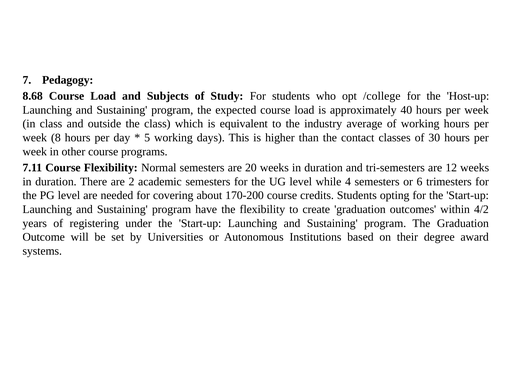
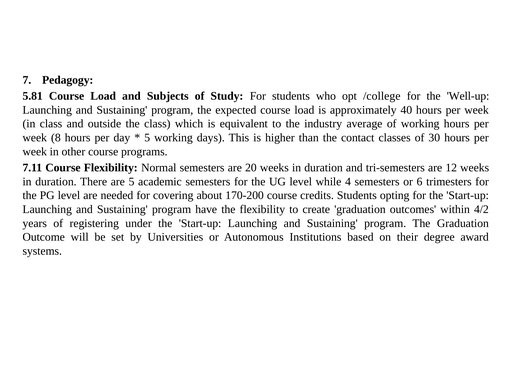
8.68: 8.68 -> 5.81 (33, 96)
Host-up: Host-up -> Well-up (468, 96)
are 2: 2 -> 5 (131, 182)
